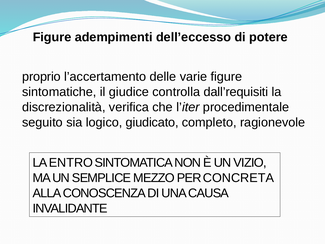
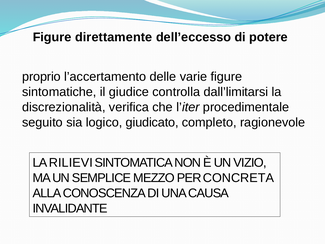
adempimenti: adempimenti -> direttamente (114, 37)
dall’requisiti: dall’requisiti -> dall’limitarsi (236, 92)
ENTRO: ENTRO -> RILIEVI (71, 163)
